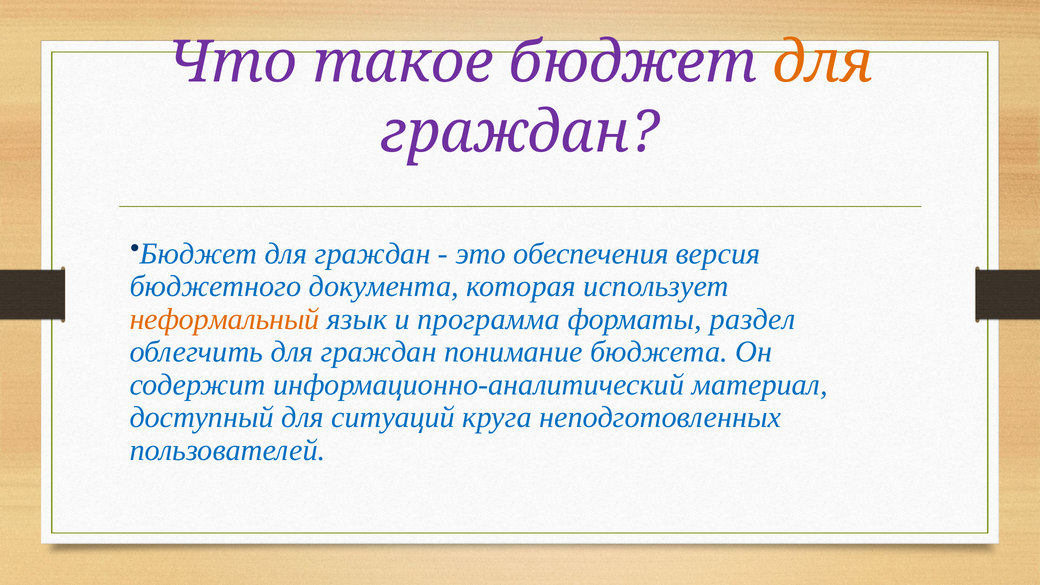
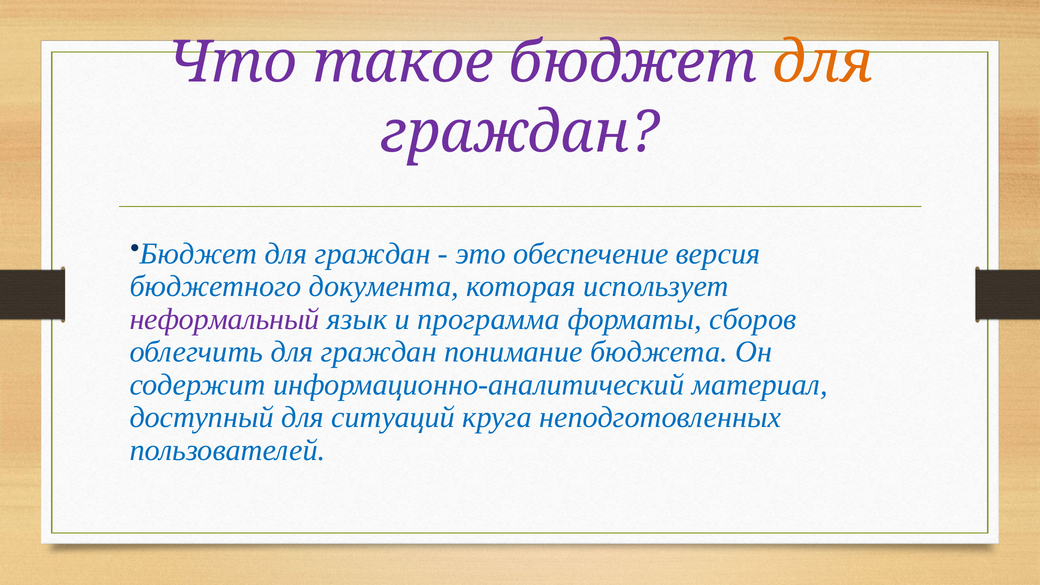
обеспечения: обеспечения -> обеспечение (591, 254)
неформальный colour: orange -> purple (225, 319)
раздел: раздел -> сборов (753, 319)
